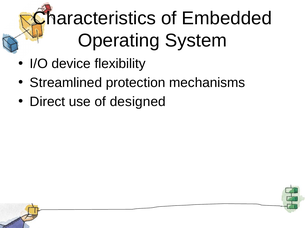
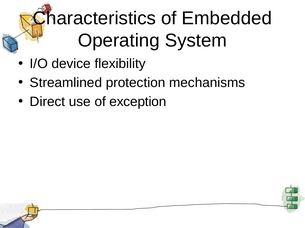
designed: designed -> exception (138, 102)
